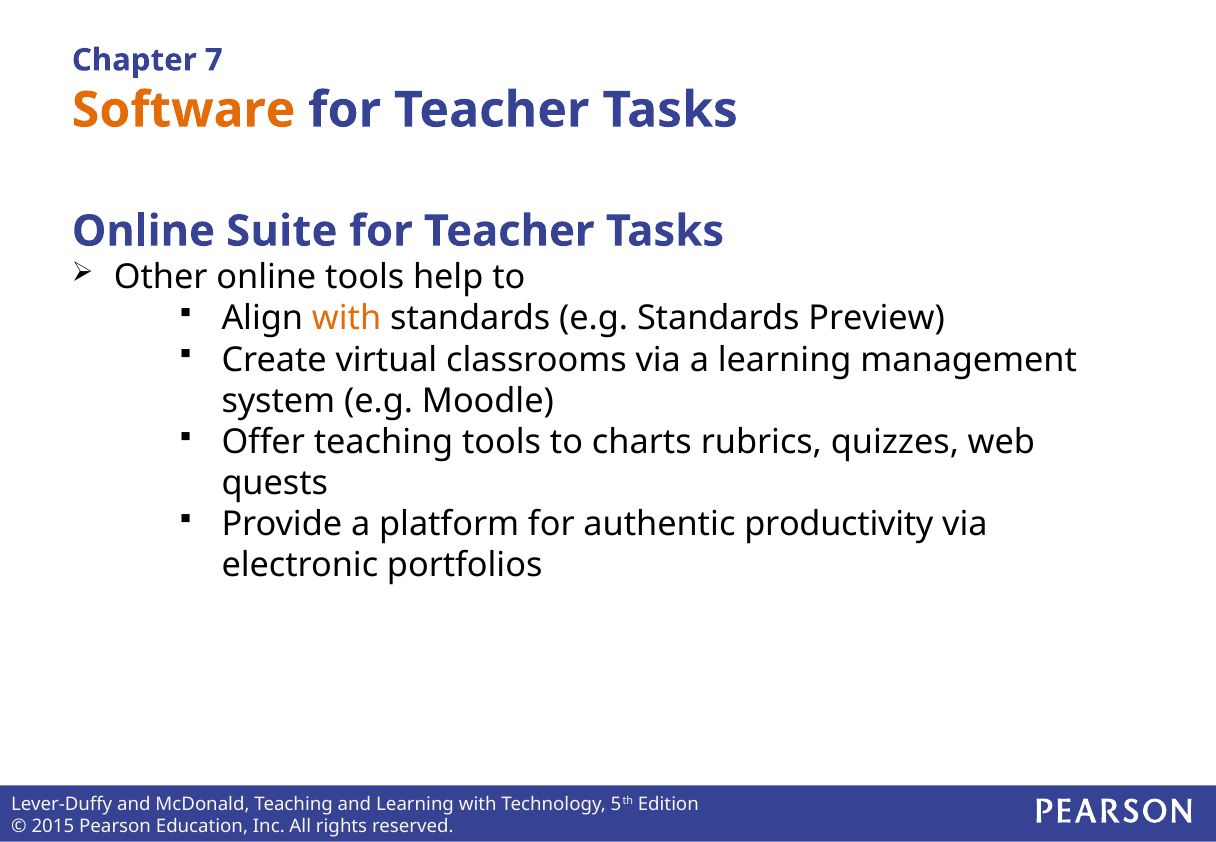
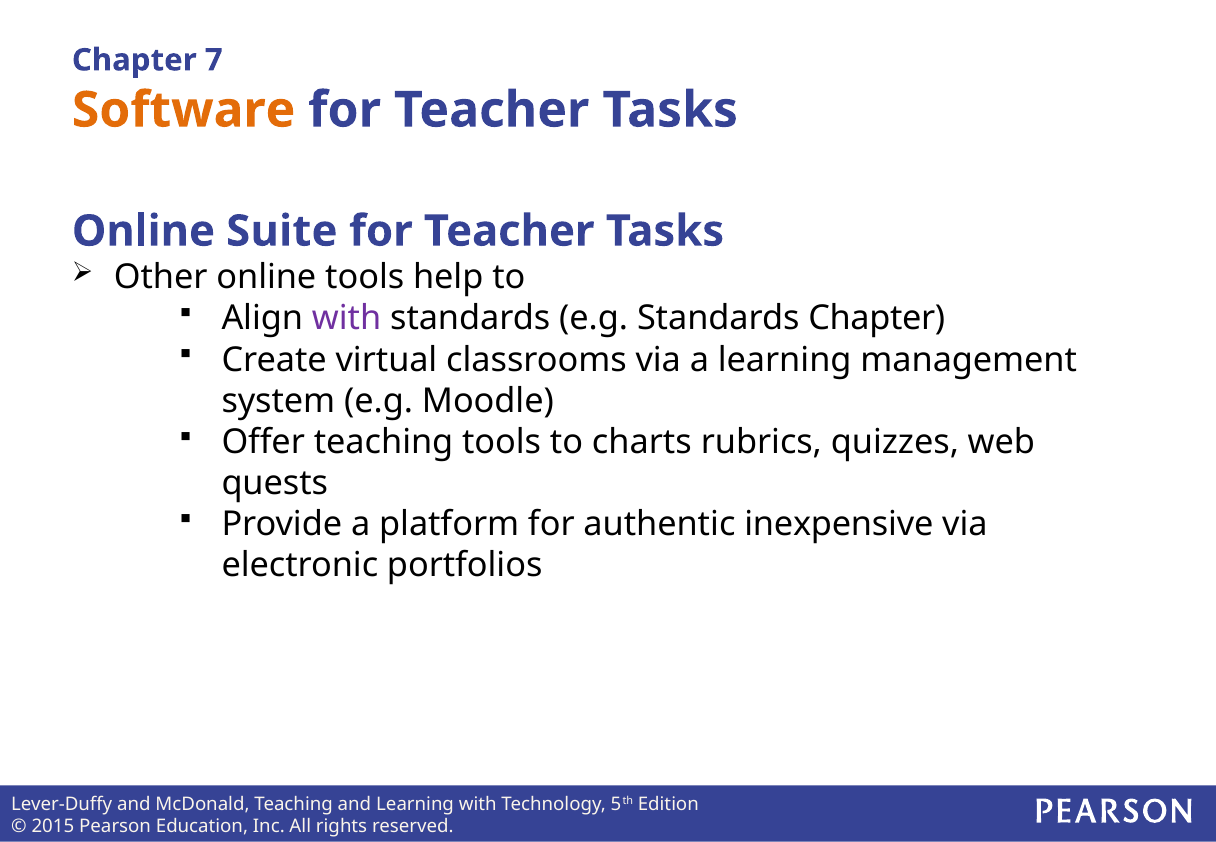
with colour: orange -> purple (347, 318)
Standards Preview: Preview -> Chapter (877, 318)
productivity: productivity -> inexpensive (839, 524)
